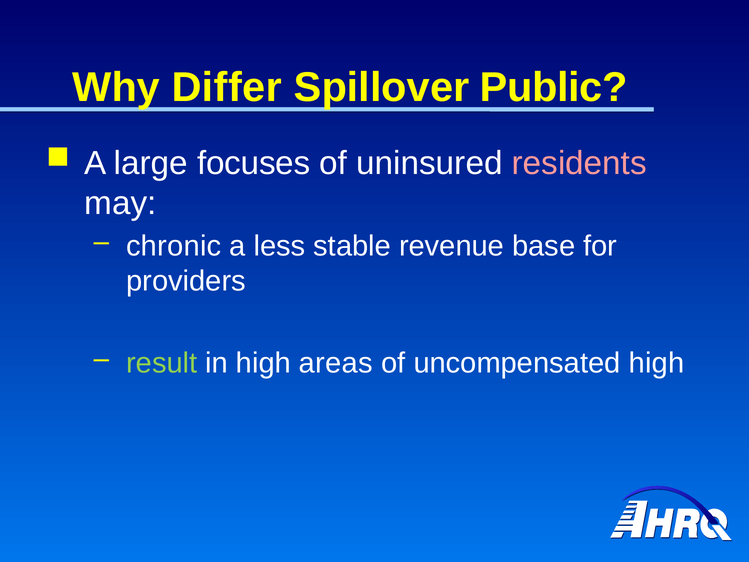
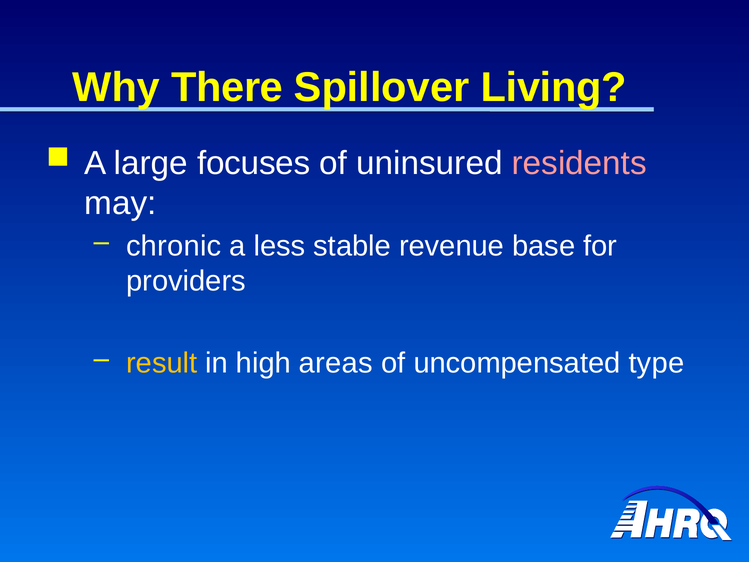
Differ: Differ -> There (227, 88)
Public: Public -> Living (554, 88)
result colour: light green -> yellow (162, 363)
uncompensated high: high -> type (657, 363)
